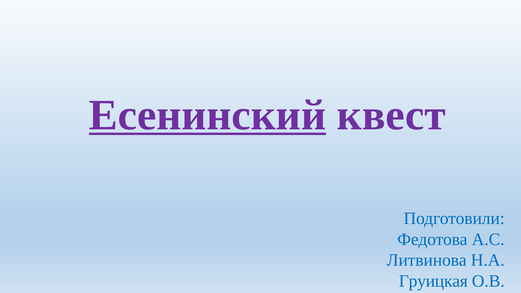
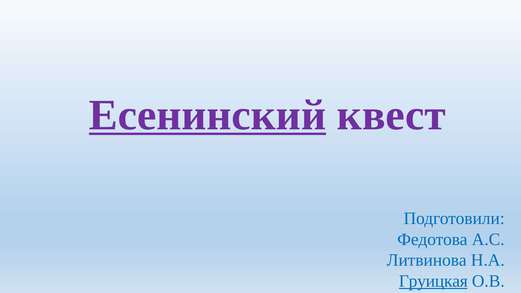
Груицкая underline: none -> present (433, 281)
